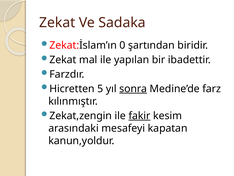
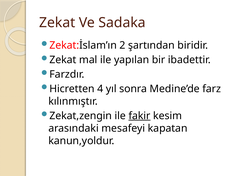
0: 0 -> 2 (122, 45)
5: 5 -> 4 (100, 88)
sonra underline: present -> none (133, 88)
